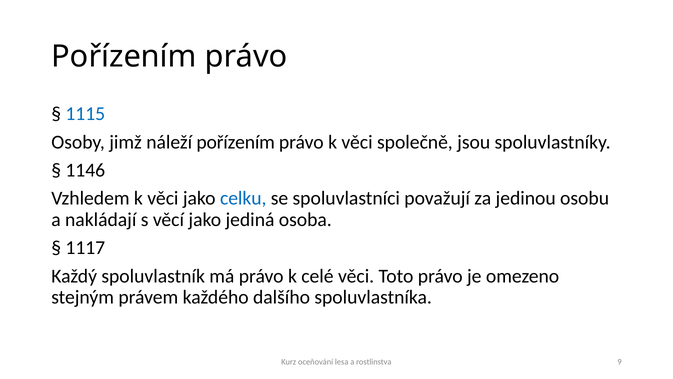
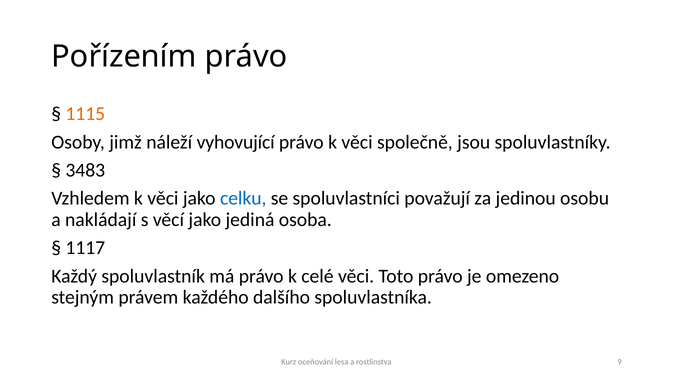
1115 colour: blue -> orange (85, 114)
náleží pořízením: pořízením -> vyhovující (236, 142)
1146: 1146 -> 3483 (85, 170)
